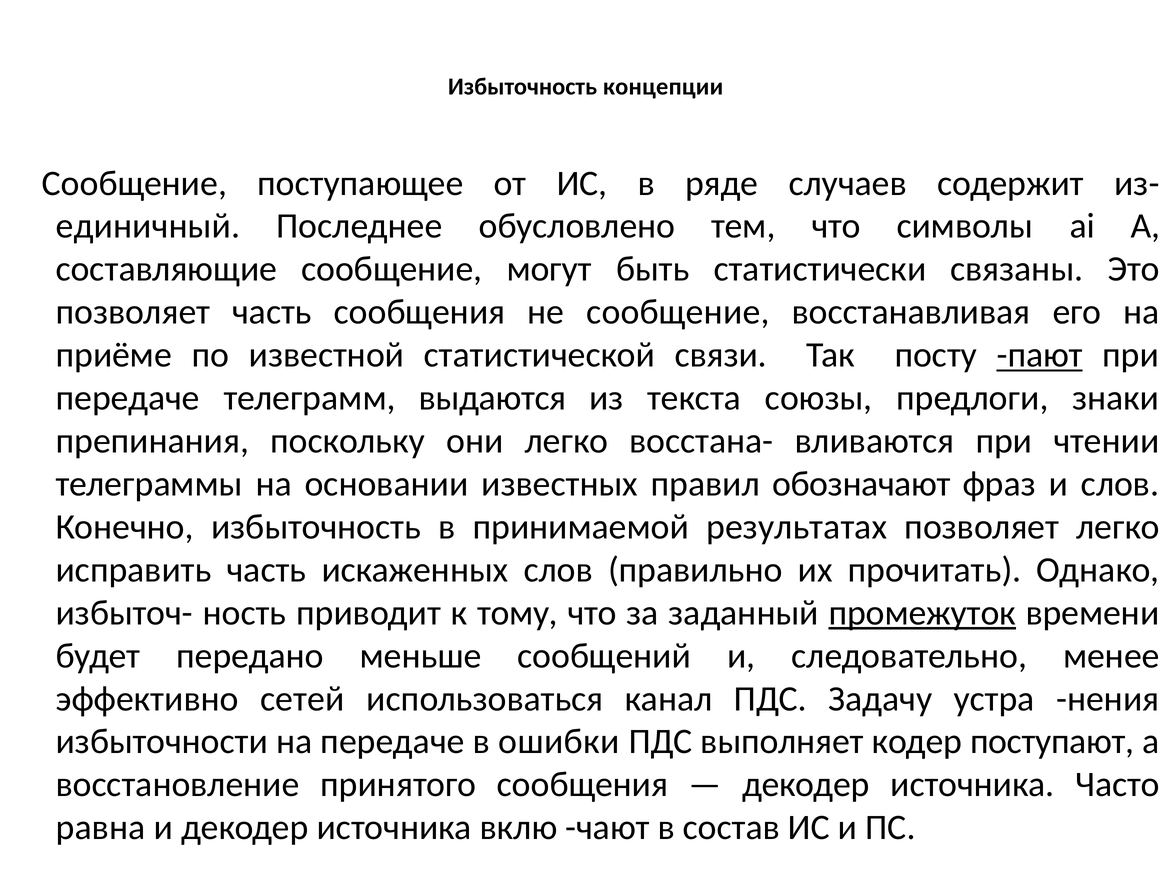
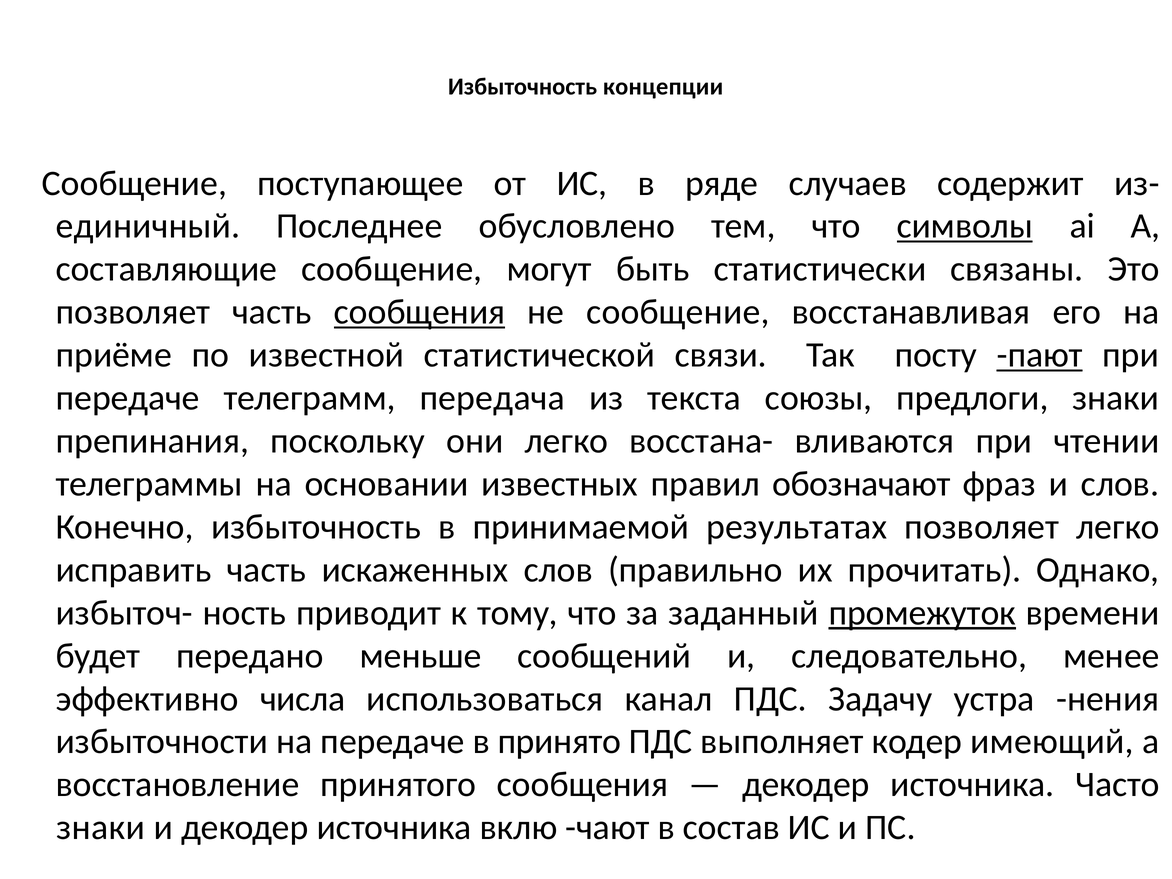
символы underline: none -> present (965, 226)
сообщения underline: none -> present (420, 312)
выдаются: выдаются -> передача (492, 398)
сетей: сетей -> числа (303, 699)
ошибки: ошибки -> принято (559, 742)
поступают: поступают -> имеющий (1052, 742)
равна: равна -> знаки (101, 828)
